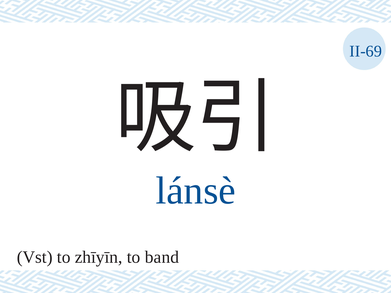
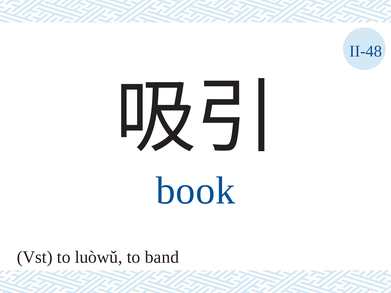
II-69: II-69 -> II-48 (366, 51)
lánsè: lánsè -> book (195, 191)
zhīyīn: zhīyīn -> luòwǔ (99, 257)
